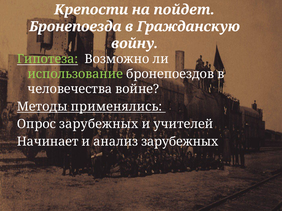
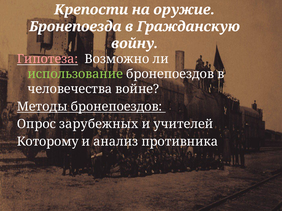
пойдет: пойдет -> оружие (184, 10)
Гипотеза colour: light green -> pink (47, 59)
Методы применялись: применялись -> бронепоездов (116, 107)
Начинает: Начинает -> Которому (48, 142)
анализ зарубежных: зарубежных -> противника (180, 142)
